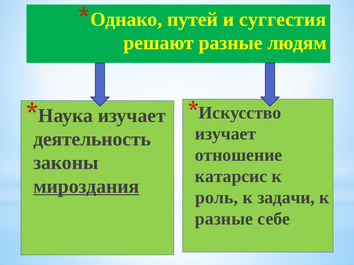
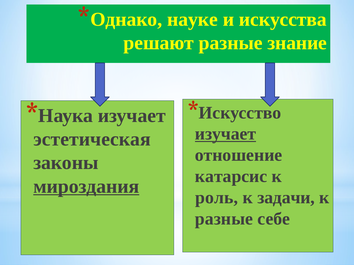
путей: путей -> науке (192, 19)
суггестия: суггестия -> искусства (283, 19)
людям: людям -> знание (297, 43)
изучает underline: none -> present (226, 134)
деятельность: деятельность -> эстетическая (92, 139)
